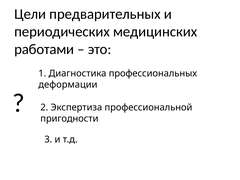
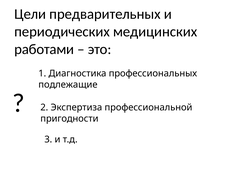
деформации: деформации -> подлежащие (68, 85)
